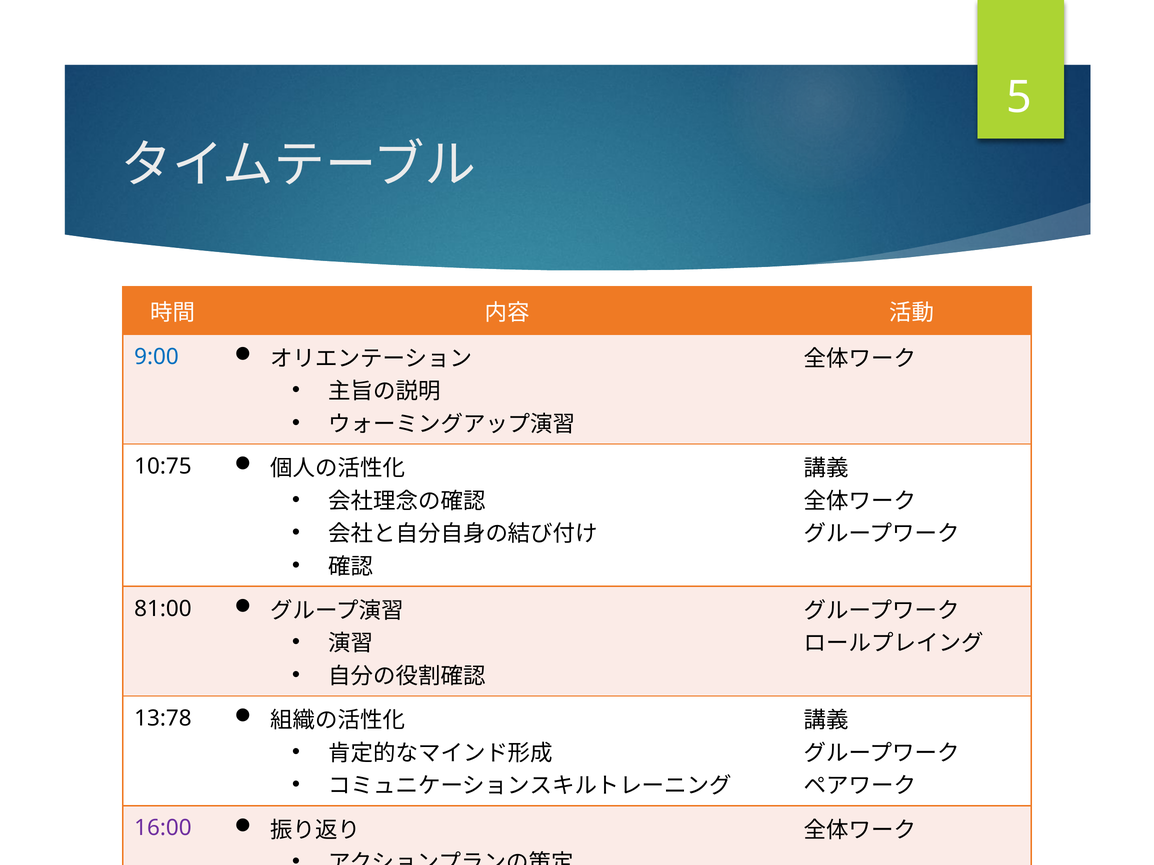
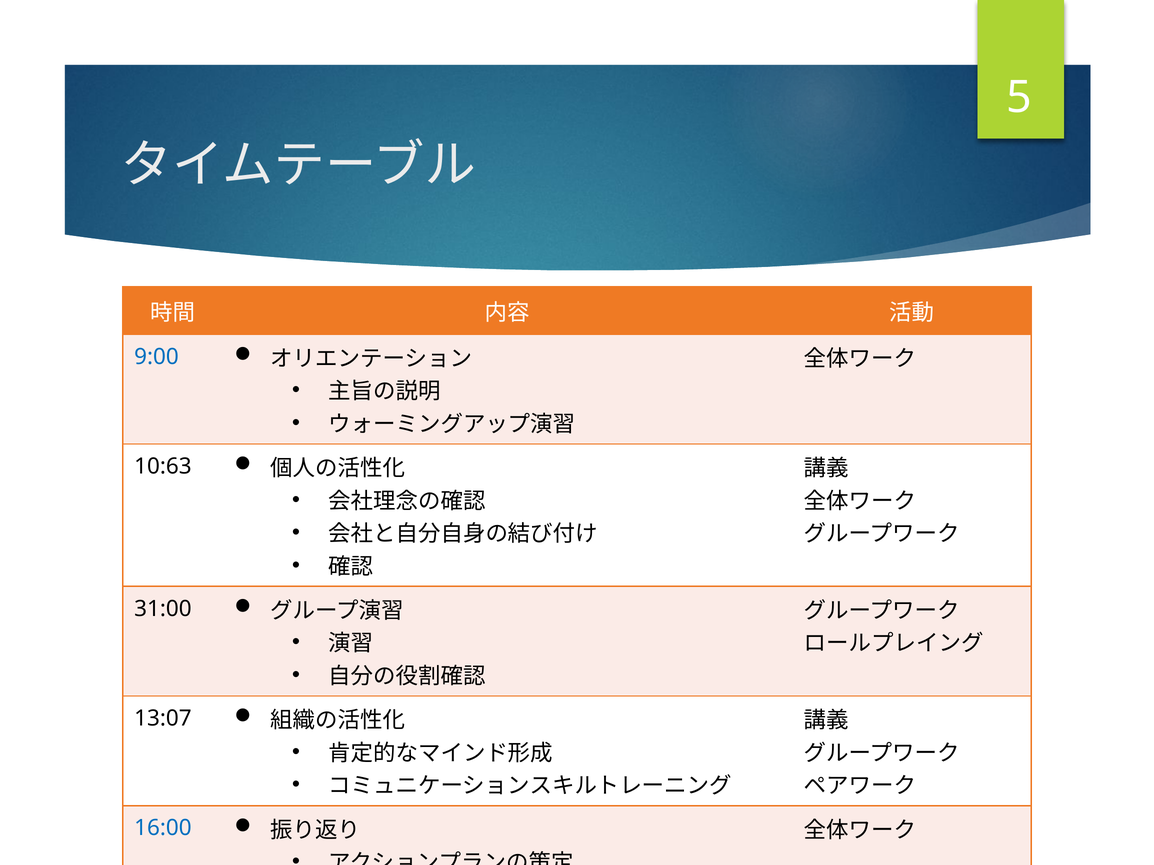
10:75: 10:75 -> 10:63 (163, 467)
81:00: 81:00 -> 31:00 (163, 609)
13:78: 13:78 -> 13:07 (163, 719)
16:00 colour: purple -> blue (163, 829)
